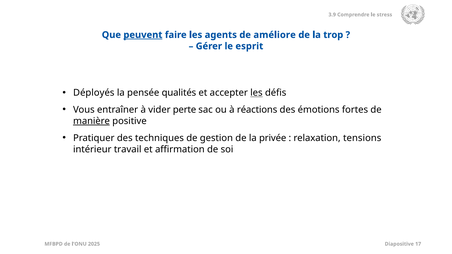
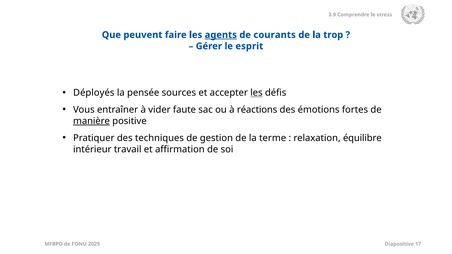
peuvent underline: present -> none (143, 35)
agents underline: none -> present (221, 35)
améliore: améliore -> courants (275, 35)
qualités: qualités -> sources (179, 93)
perte: perte -> faute (184, 110)
privée: privée -> terme (273, 138)
tensions: tensions -> équilibre (362, 138)
